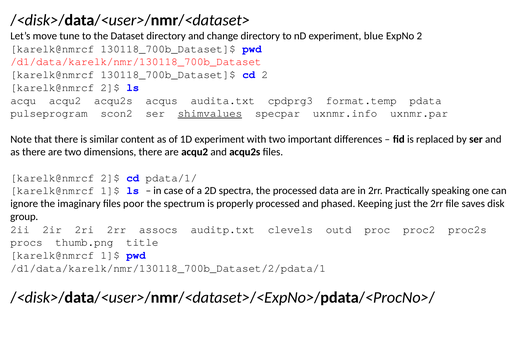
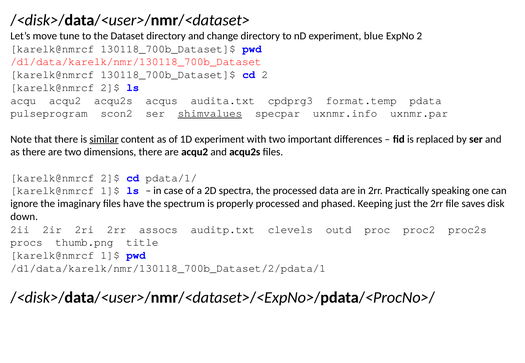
similar underline: none -> present (104, 139)
poor: poor -> have (134, 204)
group: group -> down (24, 217)
